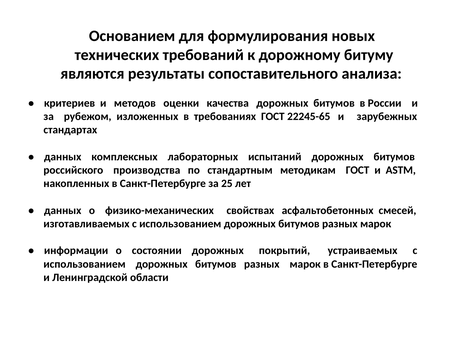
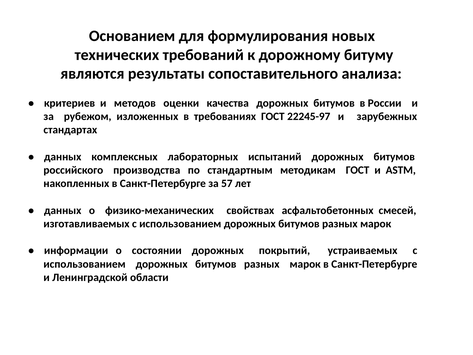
22245-65: 22245-65 -> 22245-97 (309, 116)
25: 25 -> 57 (227, 183)
